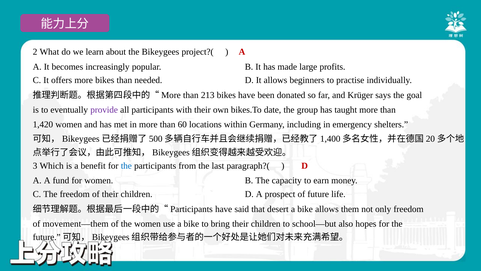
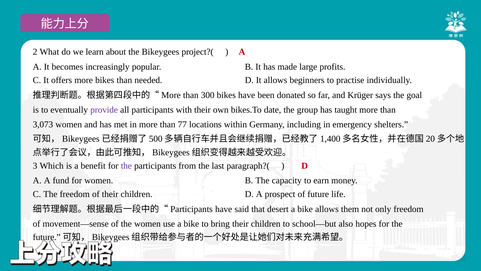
213: 213 -> 300 (208, 95)
1,420: 1,420 -> 3,073 (43, 124)
60: 60 -> 77 (182, 124)
the colour: blue -> purple (126, 166)
movement—them: movement—them -> movement—sense (76, 223)
